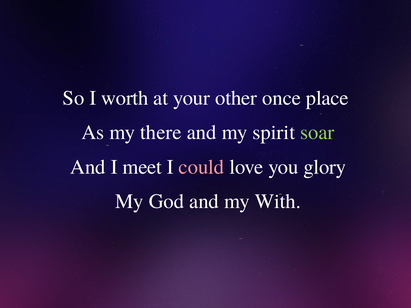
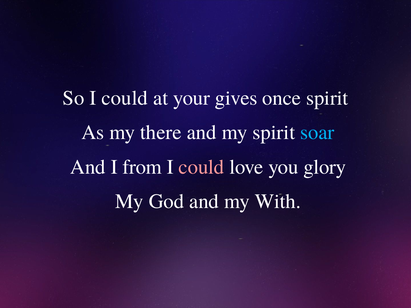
So I worth: worth -> could (125, 98)
other: other -> gives (236, 98)
once place: place -> spirit (327, 98)
soar colour: light green -> light blue (317, 133)
meet: meet -> from (142, 167)
